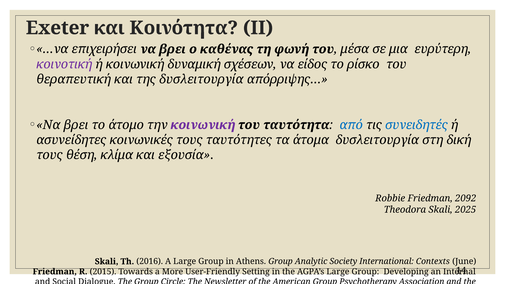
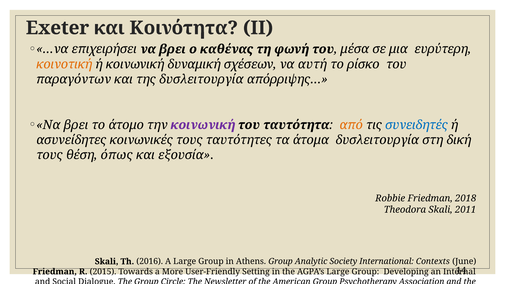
κοινοτική colour: purple -> orange (64, 64)
είδος: είδος -> αυτή (312, 64)
θεραπευτική: θεραπευτική -> παραγόντων (74, 79)
από colour: blue -> orange (351, 125)
κλίμα: κλίμα -> όπως (117, 155)
2092: 2092 -> 2018 (466, 199)
2025: 2025 -> 2011 (466, 210)
